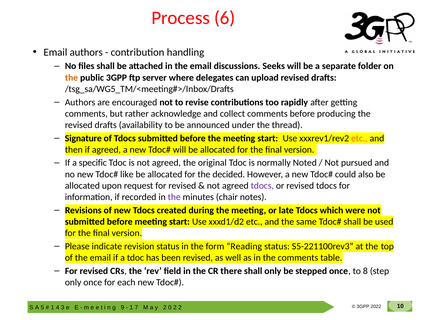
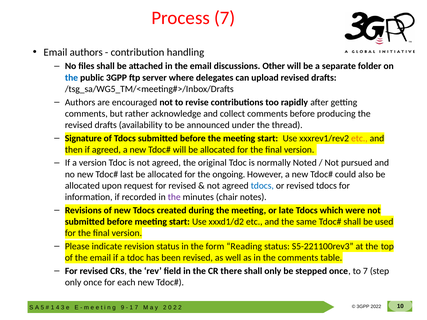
Process 6: 6 -> 7 (225, 18)
Seeks: Seeks -> Other (274, 66)
the colour: orange -> blue (71, 78)
a specific: specific -> version (93, 163)
like: like -> last (127, 174)
decided: decided -> ongoing (229, 174)
tdocs colour: purple -> blue (262, 186)
to 8: 8 -> 7 (365, 271)
